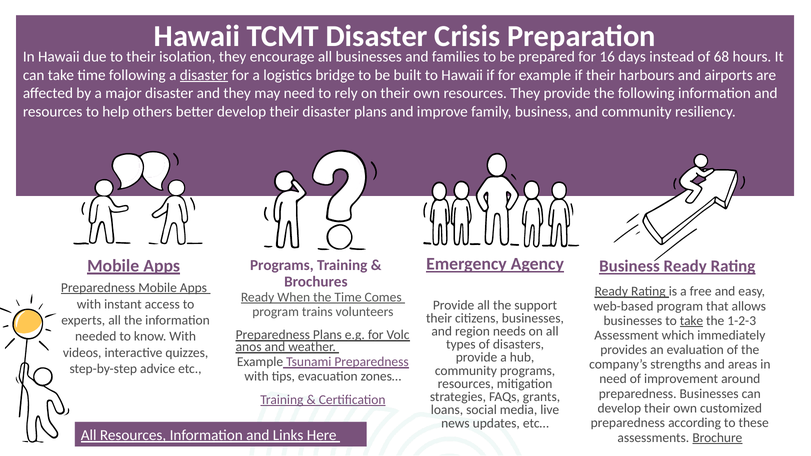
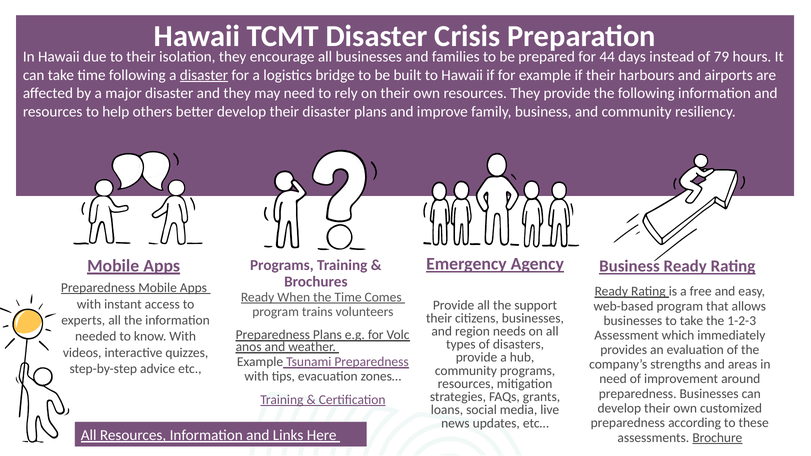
16: 16 -> 44 (607, 57)
68: 68 -> 79 (721, 57)
take underline: present -> none (691, 321)
